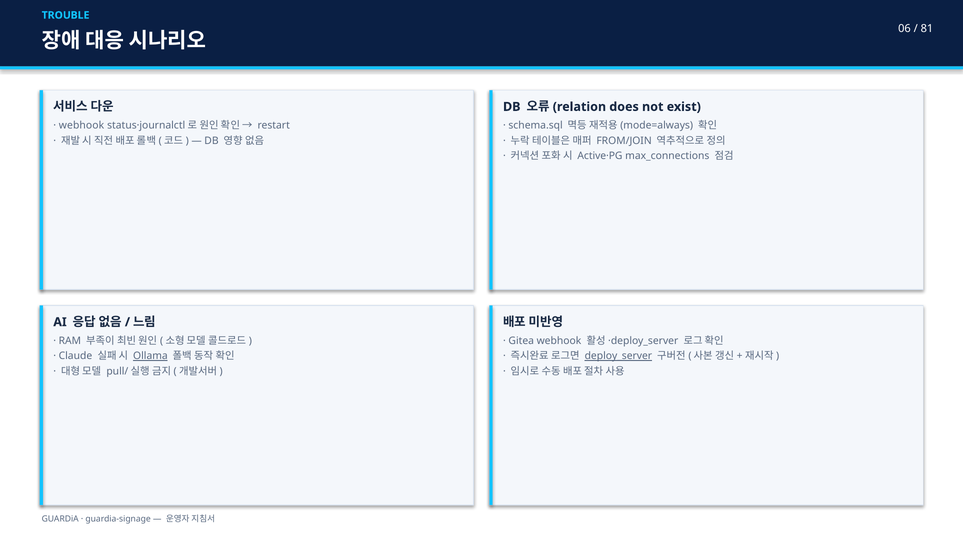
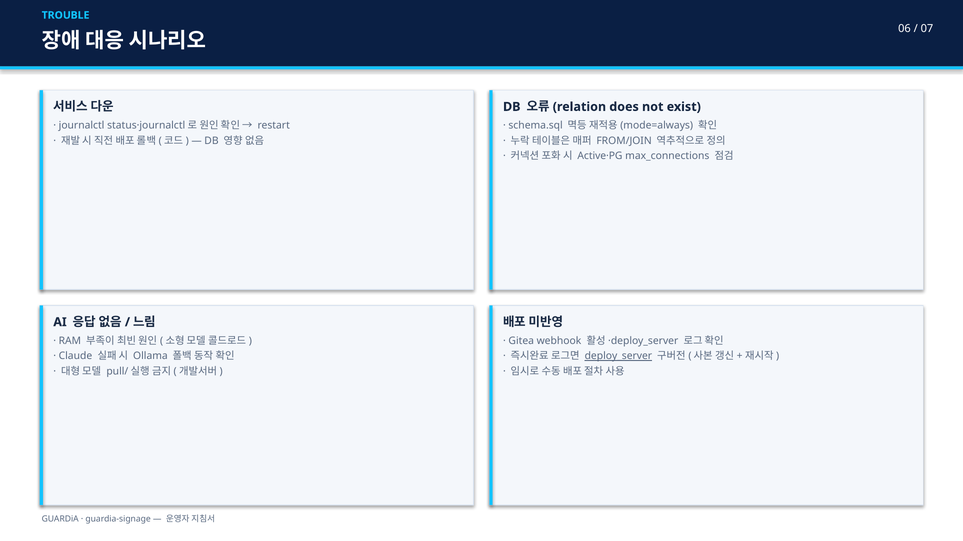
81: 81 -> 07 (927, 29)
webhook: webhook -> journalctl (82, 125)
Ollama underline: present -> none (150, 356)
